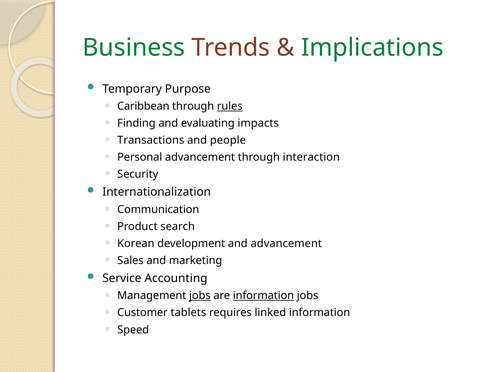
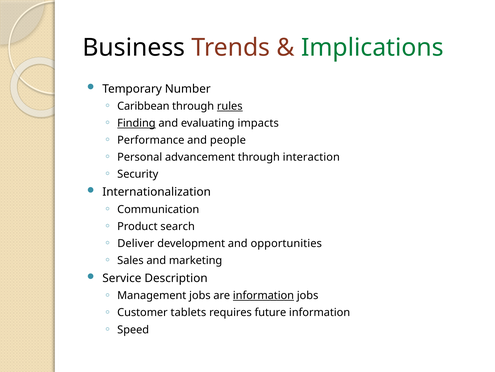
Business colour: green -> black (134, 48)
Purpose: Purpose -> Number (188, 89)
Finding underline: none -> present (136, 123)
Transactions: Transactions -> Performance (151, 140)
Korean: Korean -> Deliver (136, 243)
and advancement: advancement -> opportunities (286, 243)
Accounting: Accounting -> Description (176, 278)
jobs underline: present -> none (200, 295)
linked: linked -> future (270, 312)
